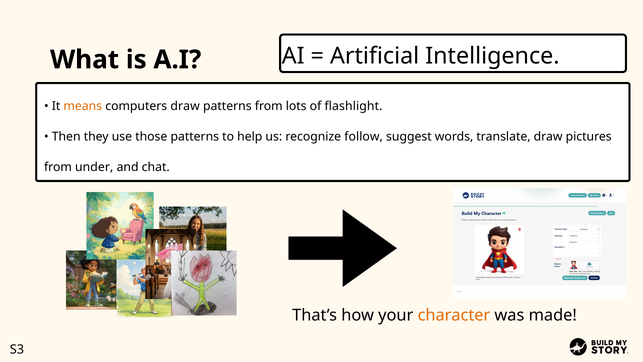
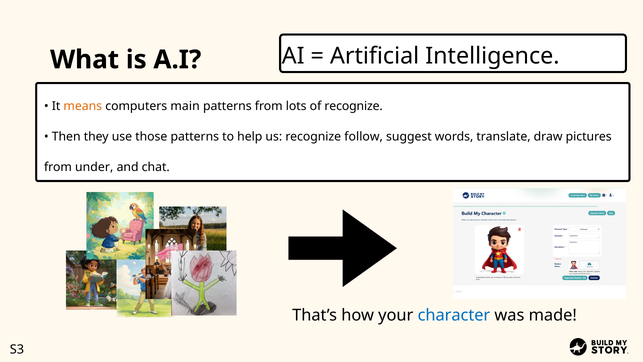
computers draw: draw -> main (185, 106)
of flashlight: flashlight -> recognize (354, 106)
character colour: orange -> blue (454, 315)
